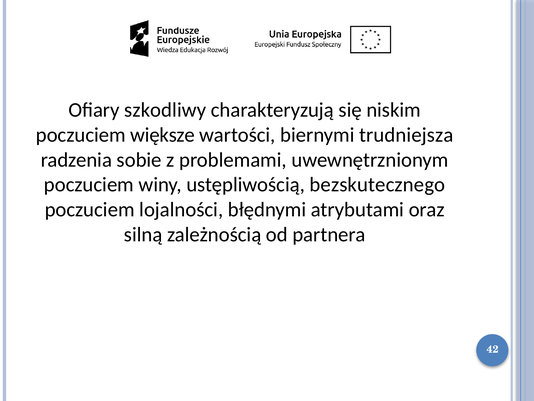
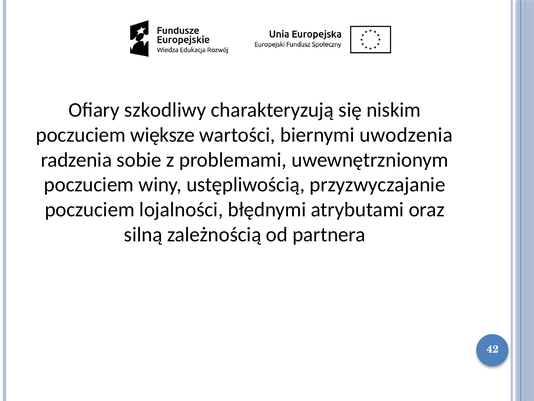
trudniejsza: trudniejsza -> uwodzenia (406, 135)
bezskutecznego: bezskutecznego -> przyzwyczajanie (377, 185)
